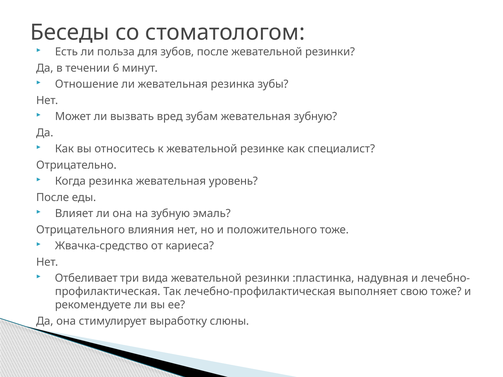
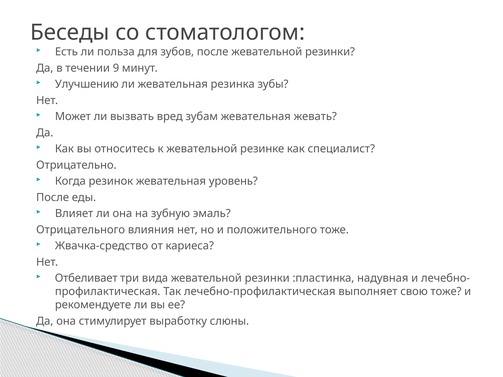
6: 6 -> 9 (116, 68)
Отношение: Отношение -> Улучшению (87, 84)
жевательная зубную: зубную -> жевать (315, 117)
Когда резинка: резинка -> резинок (111, 181)
